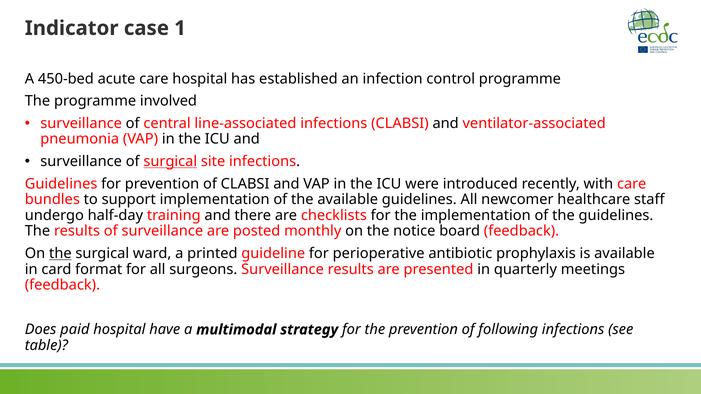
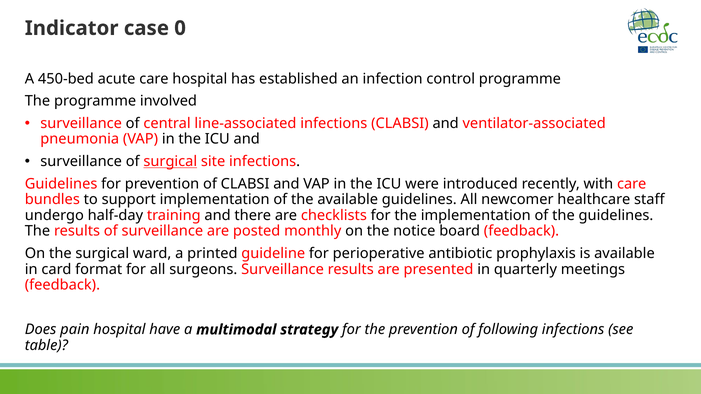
1: 1 -> 0 (180, 28)
the underline: present -> none (60, 254)
paid: paid -> pain (75, 330)
